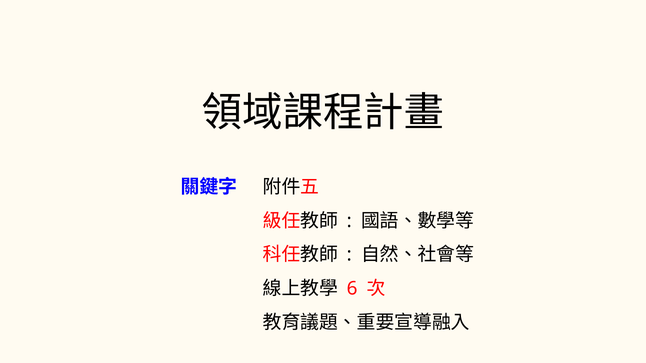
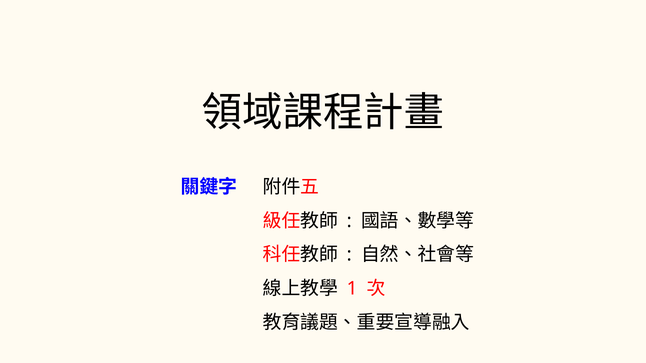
6: 6 -> 1 (352, 289)
